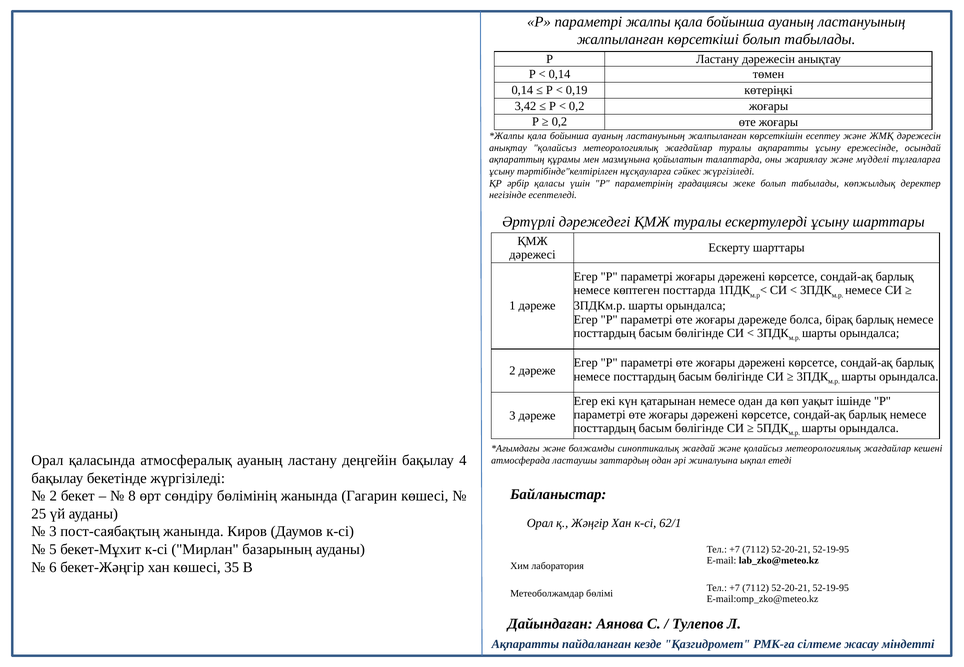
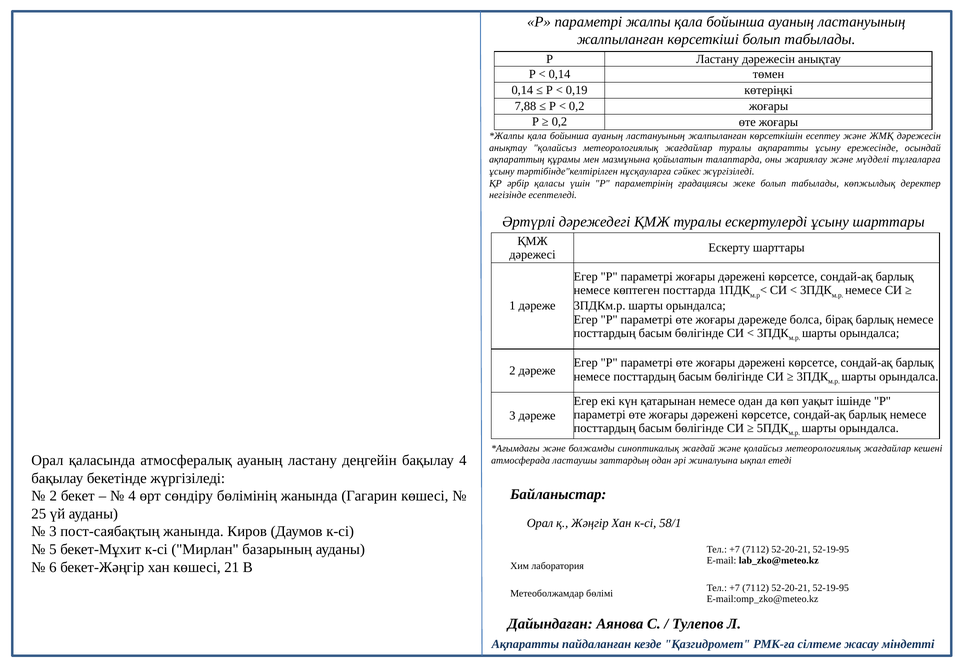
3,42: 3,42 -> 7,88 (525, 106)
8: 8 -> 4 (132, 496)
62/1: 62/1 -> 58/1 (670, 523)
35: 35 -> 21 (232, 567)
